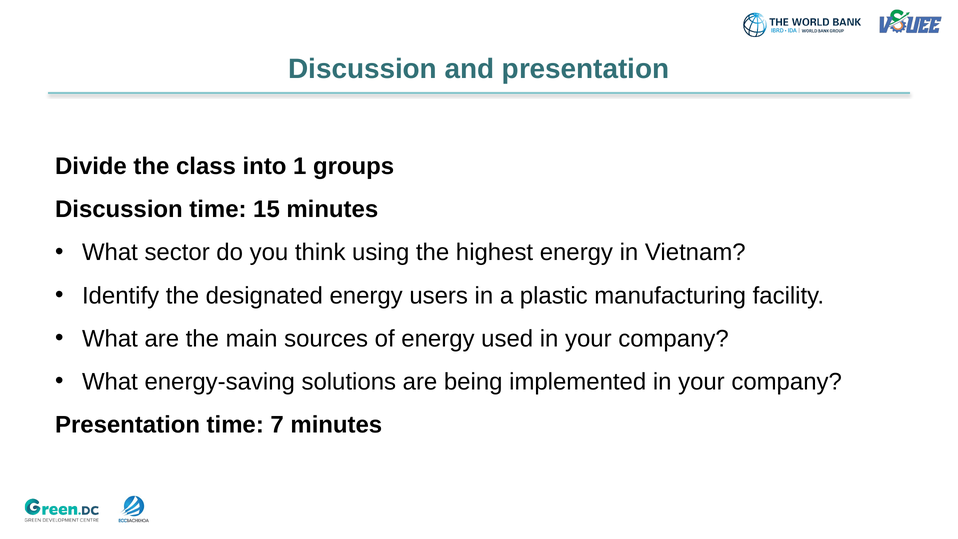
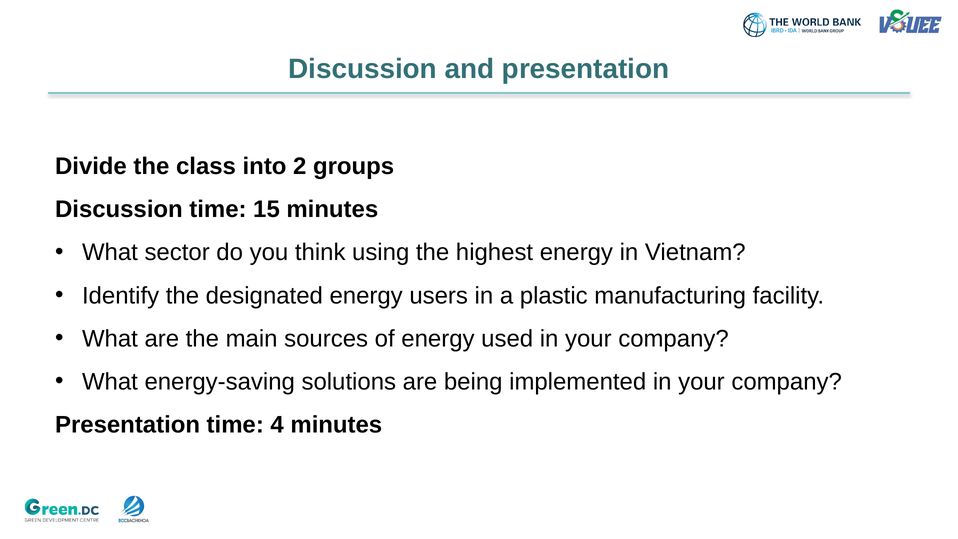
1: 1 -> 2 (300, 166)
7: 7 -> 4 (277, 425)
